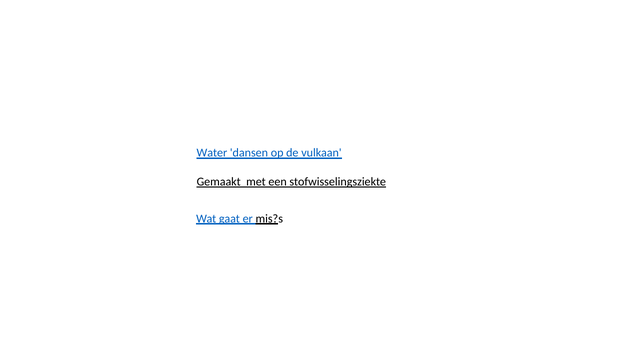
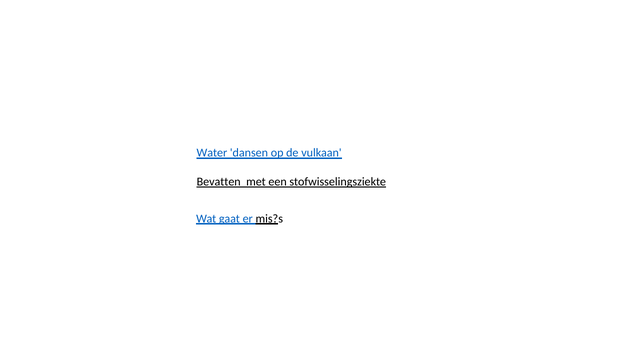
Gemaakt: Gemaakt -> Bevatten (219, 182)
